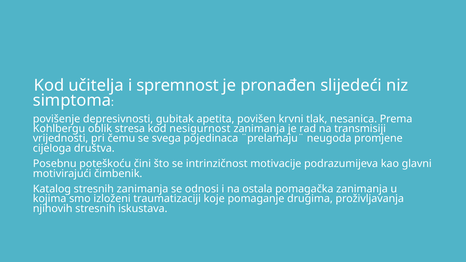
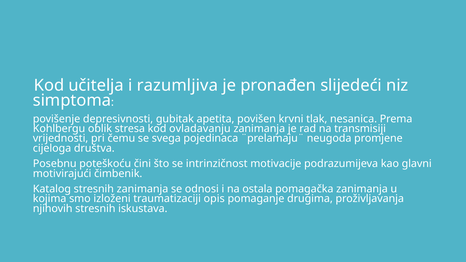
spremnost: spremnost -> razumljiva (177, 85)
nesigurnost: nesigurnost -> ovladavanju (200, 129)
koje: koje -> opis (214, 199)
